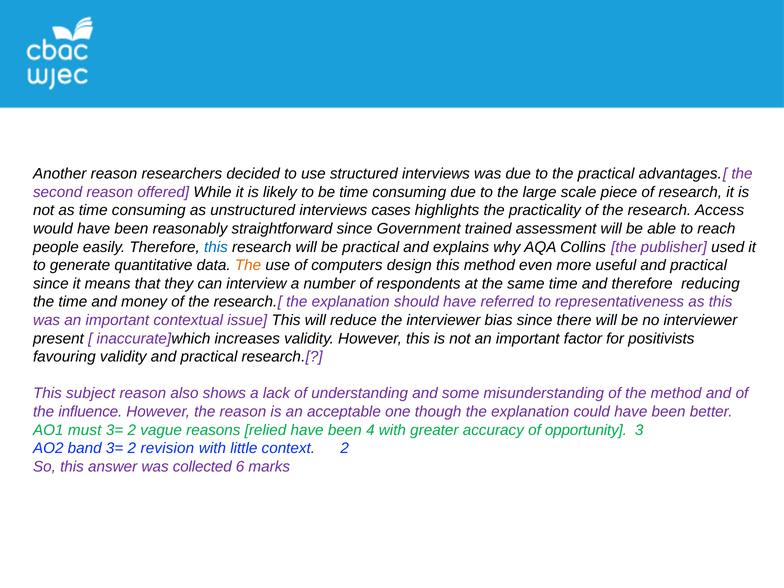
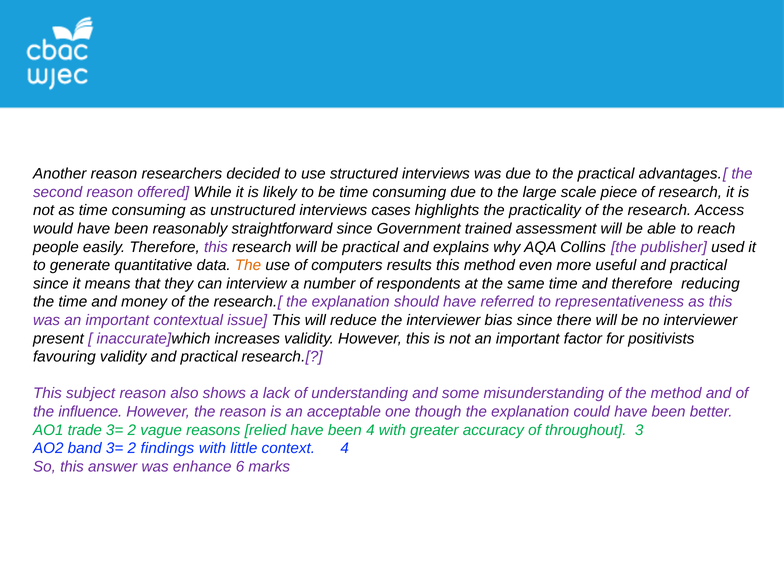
this colour: blue -> purple (216, 247)
design: design -> results (409, 265)
must: must -> trade (85, 430)
opportunity: opportunity -> throughout (586, 430)
revision: revision -> findings (167, 448)
context 2: 2 -> 4 (345, 448)
collected: collected -> enhance (202, 467)
